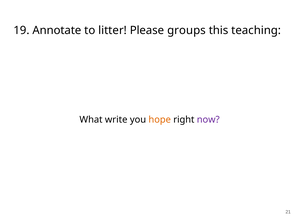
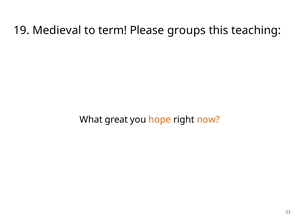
Annotate: Annotate -> Medieval (57, 30)
litter: litter -> term (113, 30)
write: write -> great (116, 119)
now colour: purple -> orange (208, 119)
